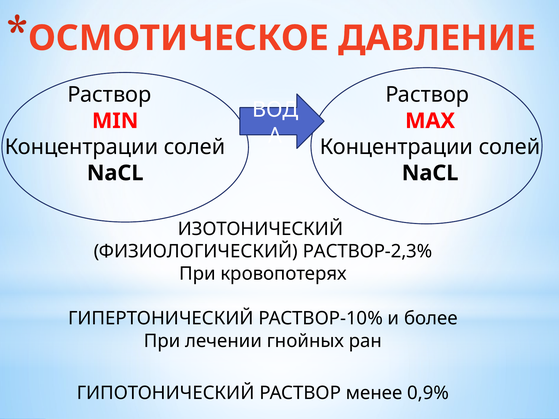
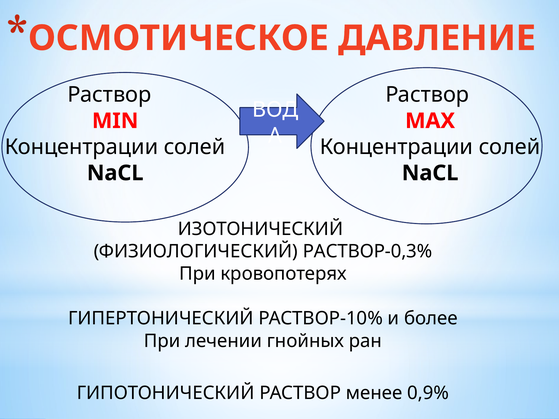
РАСТВОР-2,3%: РАСТВОР-2,3% -> РАСТВОР-0,3% (367, 252)
